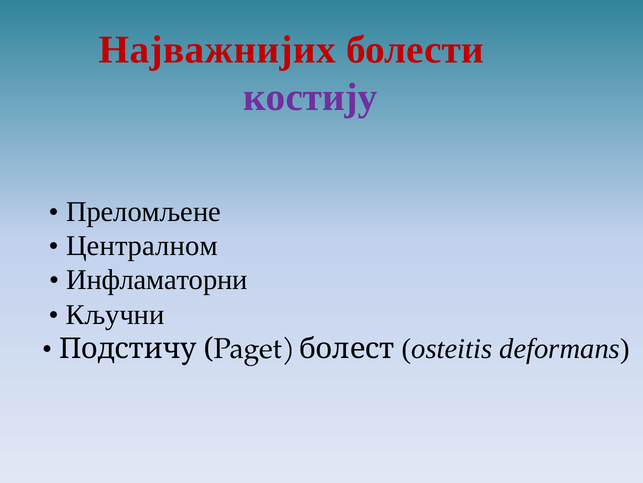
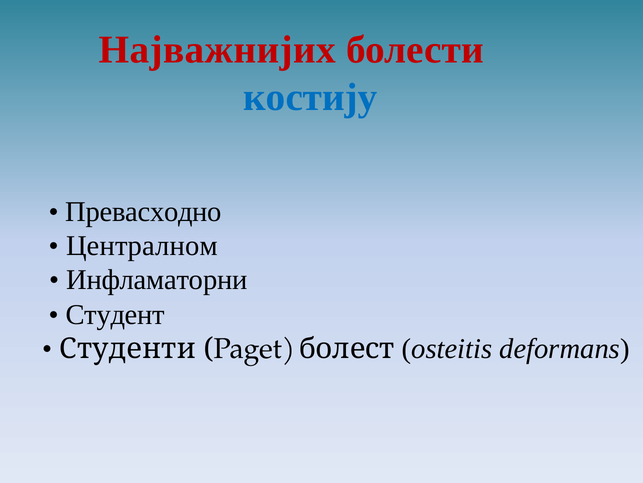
костију colour: purple -> blue (310, 97)
Преломљене: Преломљене -> Превасходно (144, 211)
Кључни: Кључни -> Студент (115, 314)
Подстичу: Подстичу -> Студенти (128, 348)
